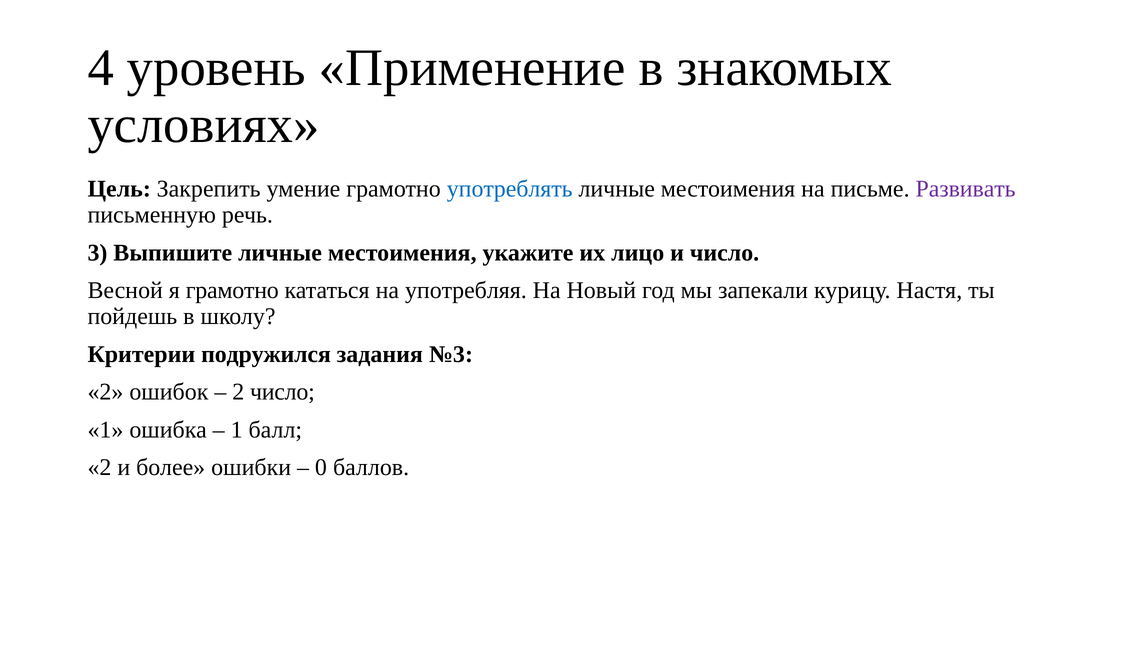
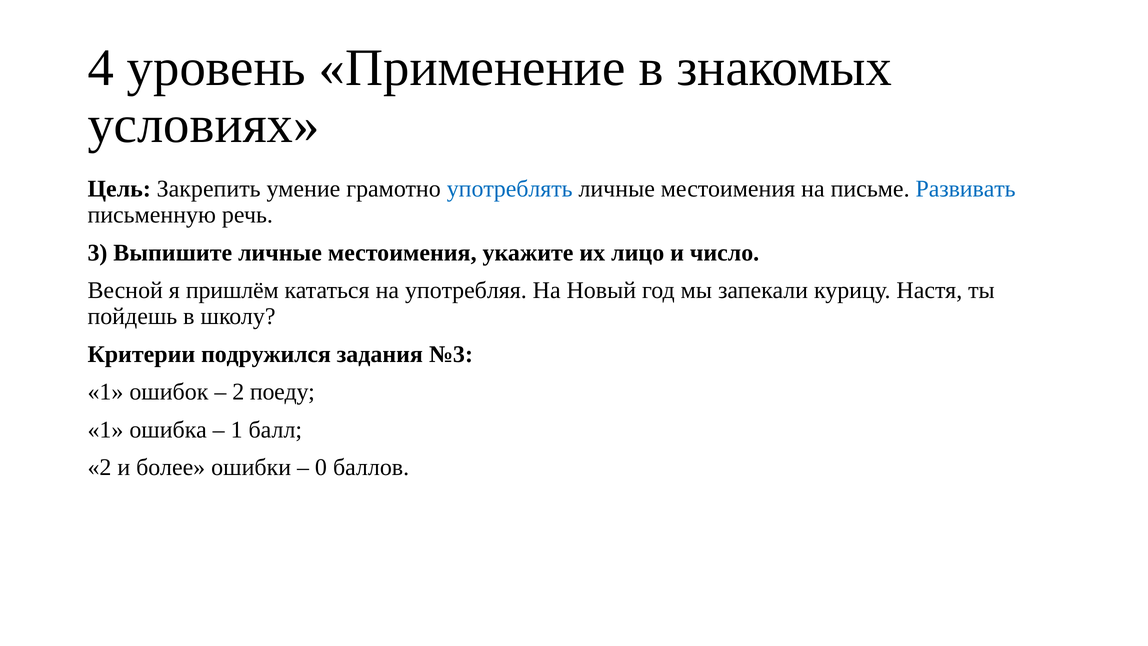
Развивать colour: purple -> blue (966, 189)
я грамотно: грамотно -> пришлём (232, 290)
2: 2 -> 1 (105, 392)
2 число: число -> поеду (282, 392)
